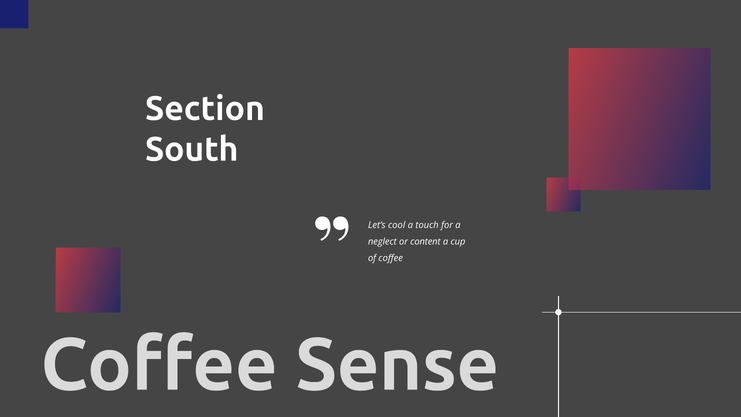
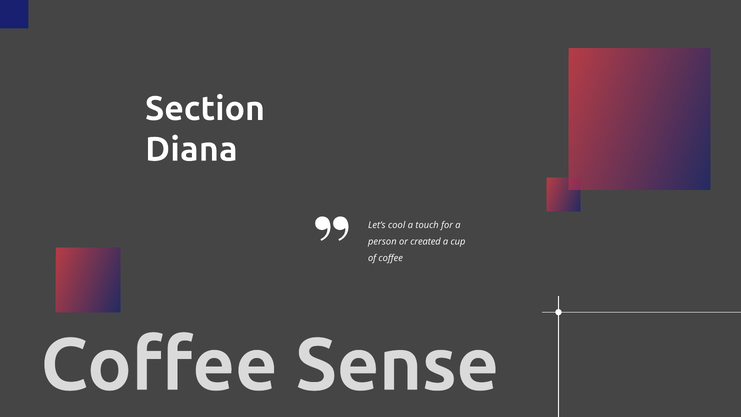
South: South -> Diana (191, 149)
neglect: neglect -> person (382, 242)
content: content -> created (425, 242)
